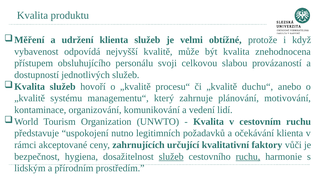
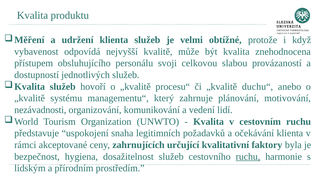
kontaminace: kontaminace -> nezávadnosti (40, 110)
nutno: nutno -> snaha (122, 133)
vůči: vůči -> byla (293, 145)
služeb underline: present -> none (171, 156)
